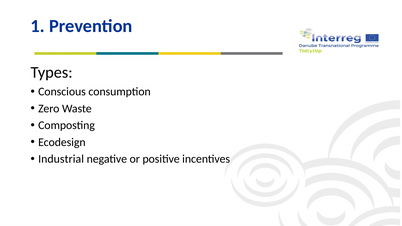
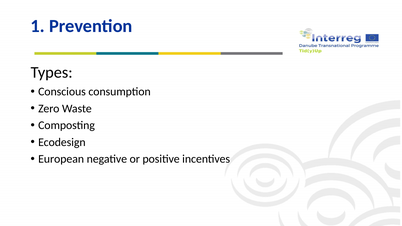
Industrial: Industrial -> European (61, 159)
